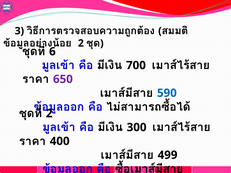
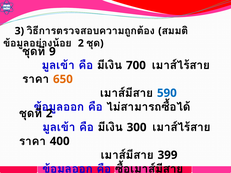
6: 6 -> 9 (52, 52)
650 colour: purple -> orange (63, 79)
499: 499 -> 399 (168, 155)
